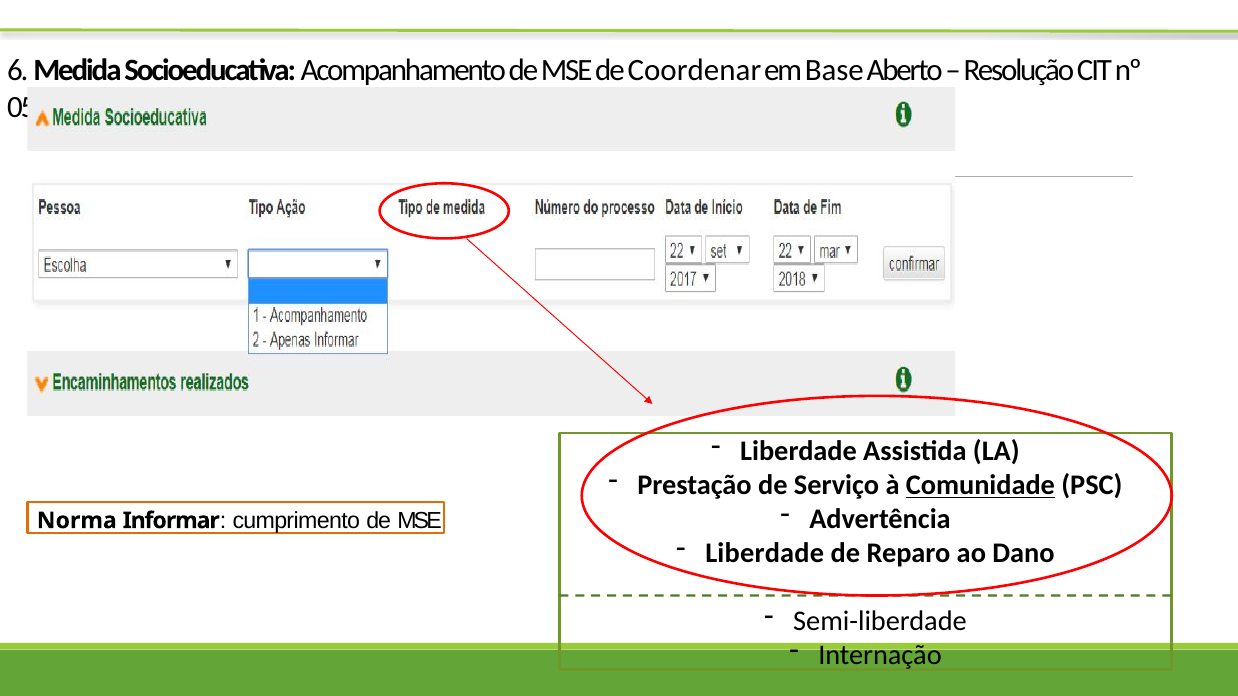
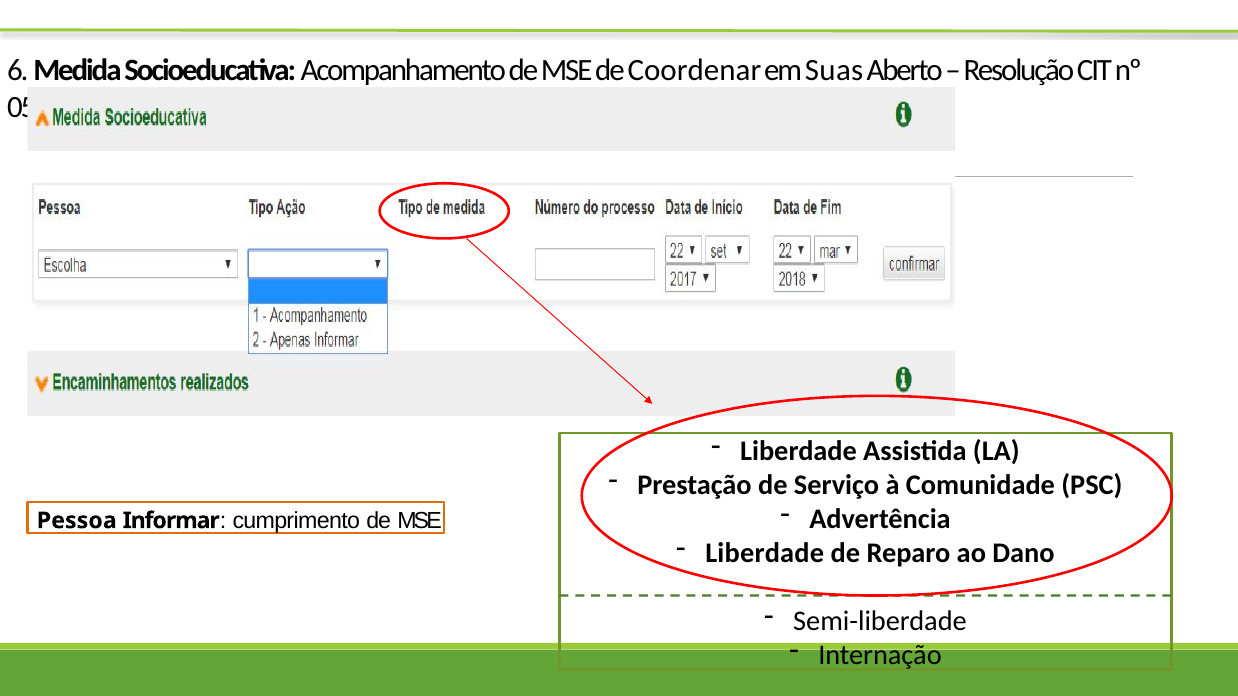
Base: Base -> Suas (834, 71)
Comunidade underline: present -> none (980, 485)
Norma: Norma -> Pessoa (77, 521)
